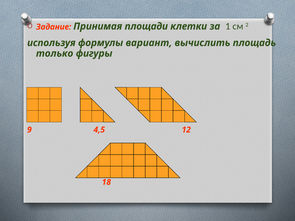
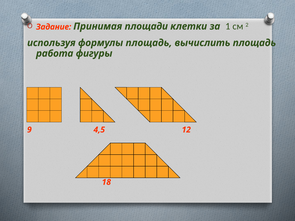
формулы вариант: вариант -> площадь (149, 43)
только: только -> работа (55, 54)
